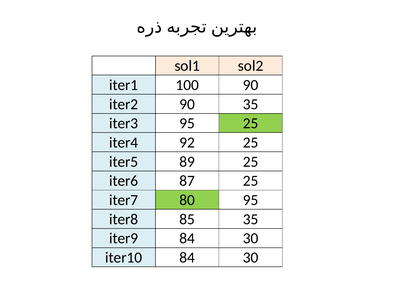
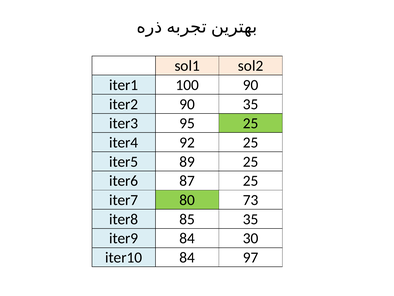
80 95: 95 -> 73 (251, 200)
iter10 84 30: 30 -> 97 (251, 257)
